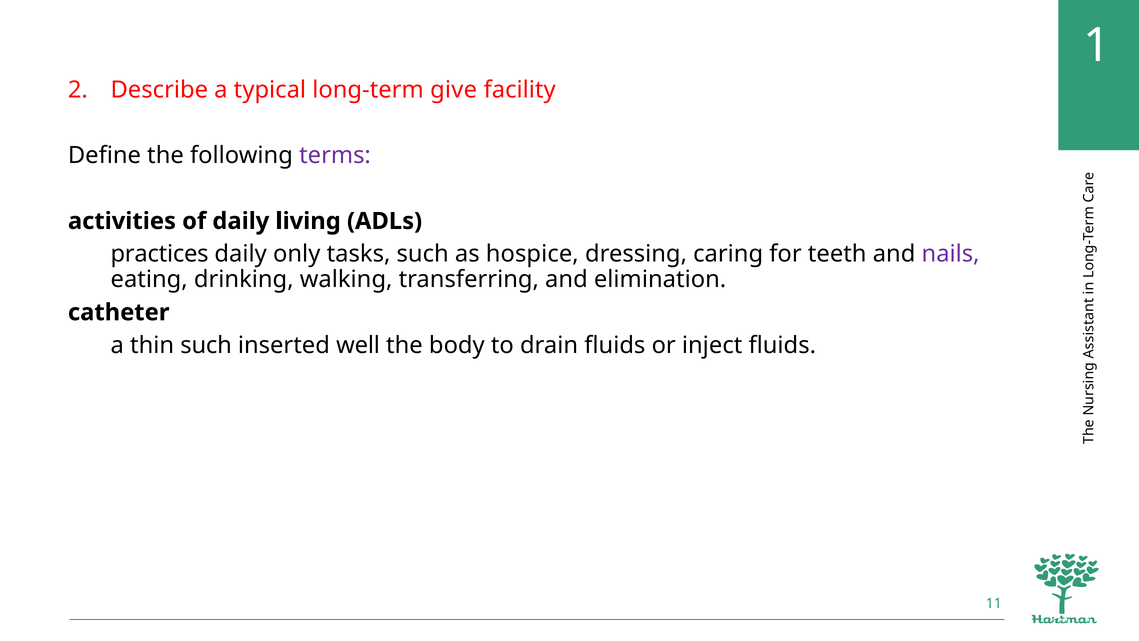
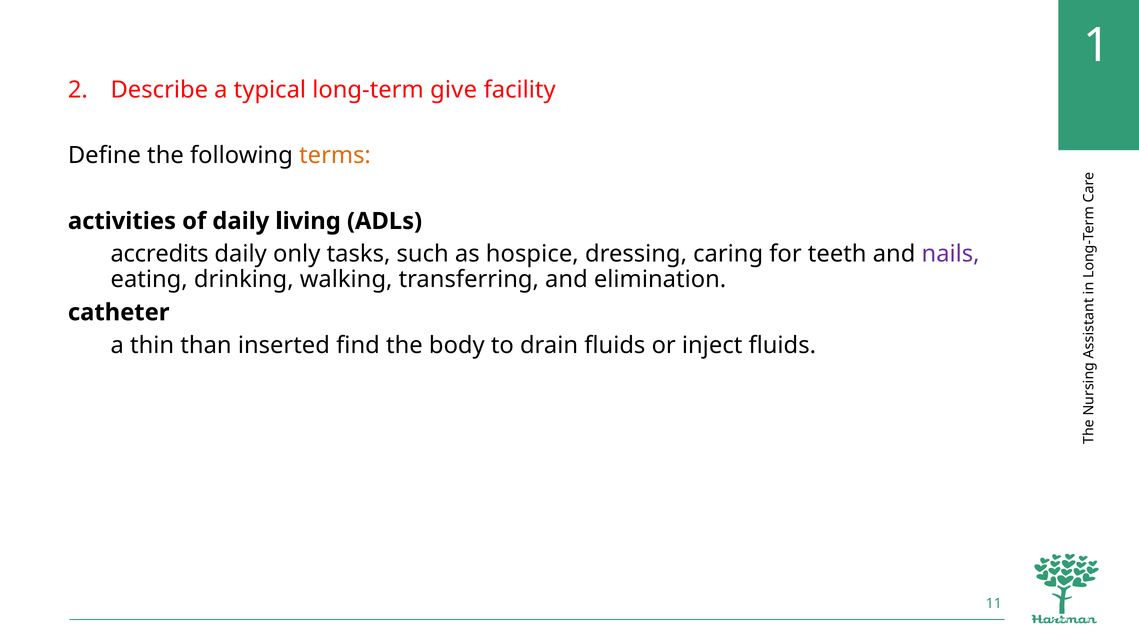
terms colour: purple -> orange (335, 155)
practices: practices -> accredits (160, 254)
thin such: such -> than (206, 345)
well: well -> find (358, 345)
